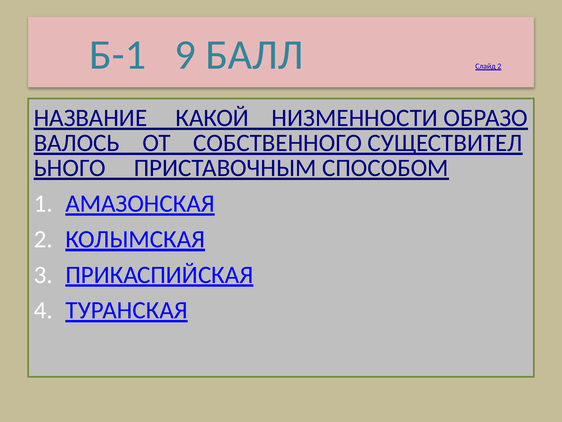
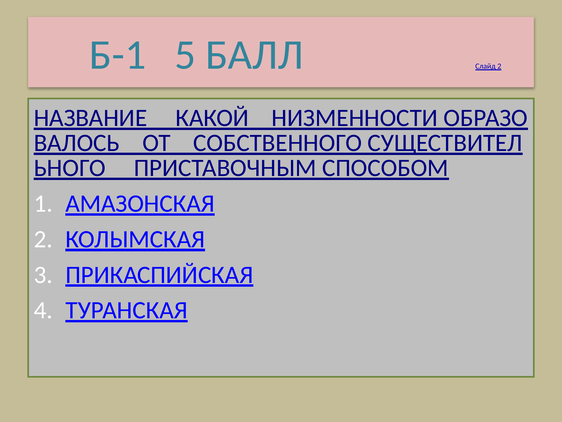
9: 9 -> 5 (185, 55)
